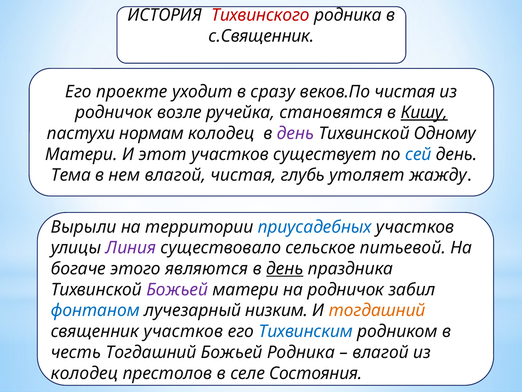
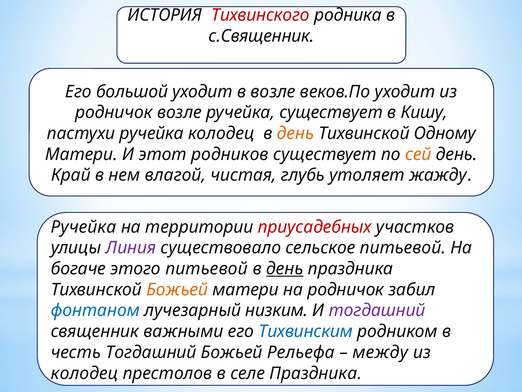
проекте: проекте -> большой (132, 91)
в сразу: сразу -> возле (273, 91)
веков.По чистая: чистая -> уходит (405, 91)
ручейка становятся: становятся -> существует (331, 112)
Кишу underline: present -> none (424, 112)
пастухи нормам: нормам -> ручейка (152, 133)
день colour: purple -> orange (296, 133)
этот участков: участков -> родников (230, 154)
сей colour: blue -> orange (418, 154)
Тема: Тема -> Край (71, 175)
Вырыли: Вырыли -> Ручейка (84, 227)
приусадебных colour: blue -> red (315, 227)
этого являются: являются -> питьевой (207, 268)
Божьей colour: purple -> orange (177, 289)
тогдашний colour: orange -> purple (377, 310)
священник участков: участков -> важными (183, 331)
Божьей Родника: Родника -> Рельефа (301, 352)
влагой: влагой -> между (380, 352)
селе Состояния: Состояния -> Праздника (316, 373)
